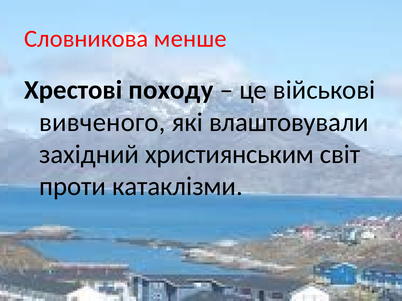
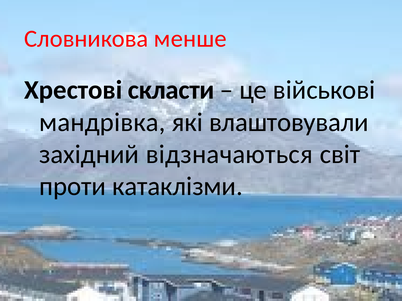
походу: походу -> скласти (171, 90)
вивченого: вивченого -> мандрівка (102, 122)
християнським: християнським -> відзначаються (229, 155)
